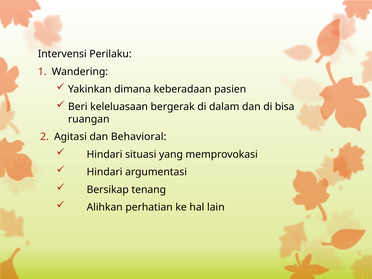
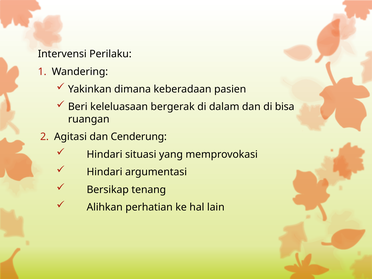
Behavioral: Behavioral -> Cenderung (139, 137)
